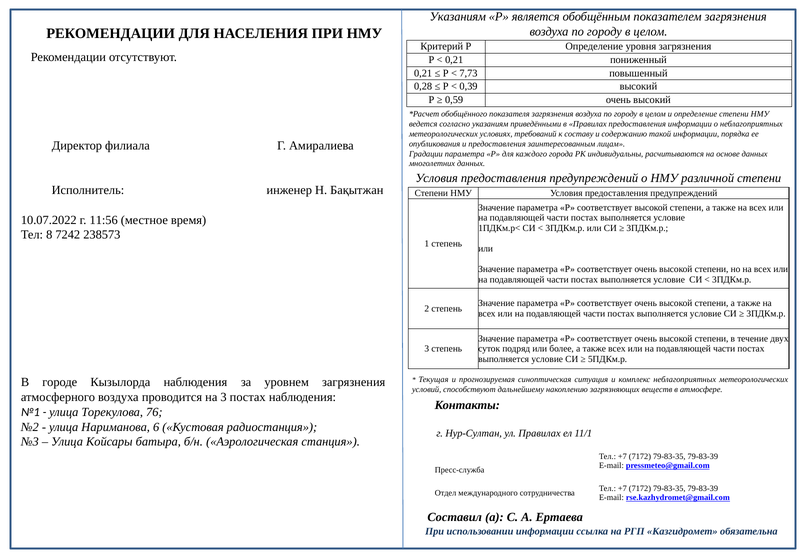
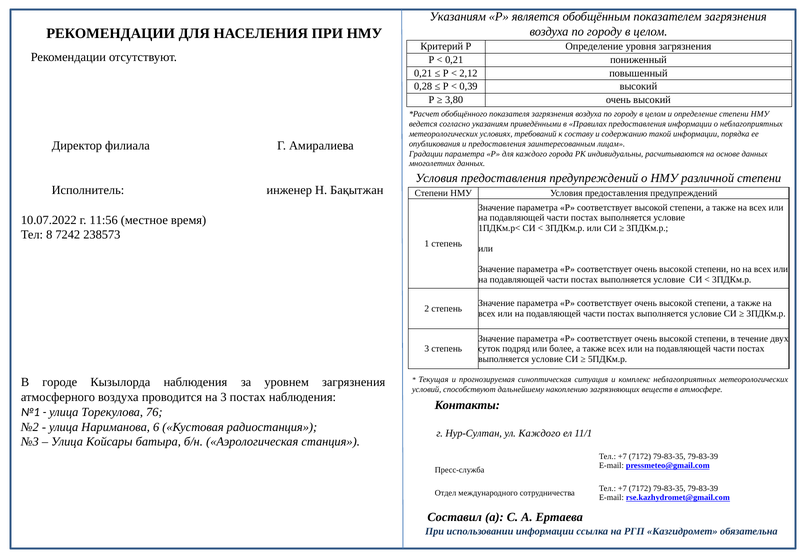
7,73: 7,73 -> 2,12 (468, 73)
0,59: 0,59 -> 3,80 (454, 100)
ул Правилах: Правилах -> Каждого (540, 433)
